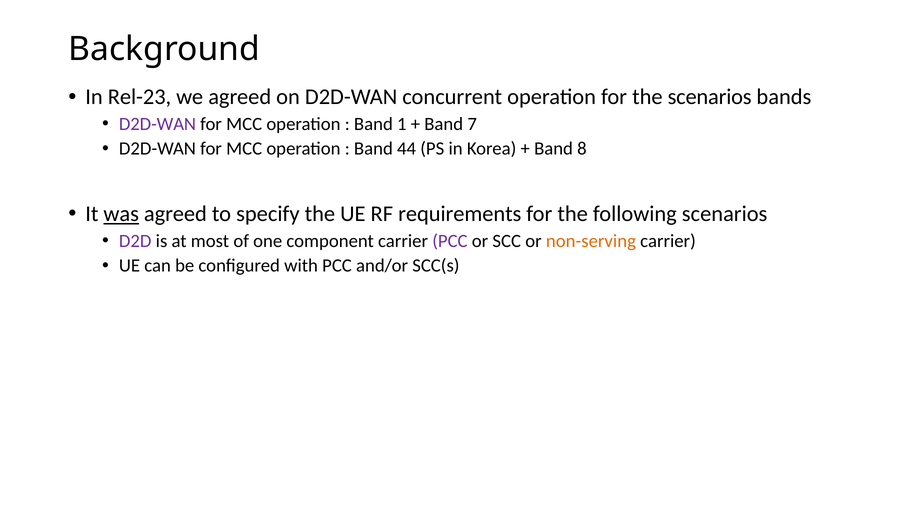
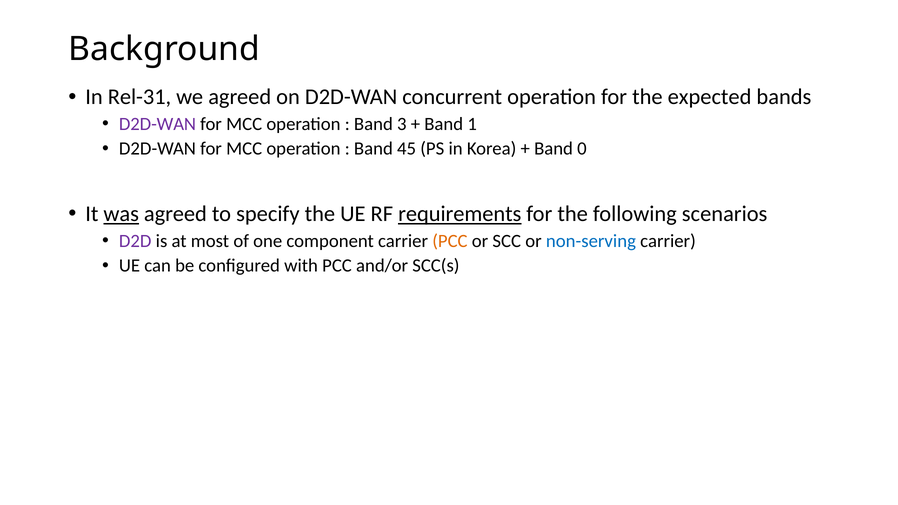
Rel-23: Rel-23 -> Rel-31 (139, 97)
the scenarios: scenarios -> expected (710, 97)
1: 1 -> 3 (402, 124)
7: 7 -> 1 (472, 124)
44: 44 -> 45 (407, 149)
8: 8 -> 0 (582, 149)
requirements underline: none -> present (460, 214)
PCC colour: purple -> orange (450, 241)
non-serving colour: orange -> blue (591, 241)
